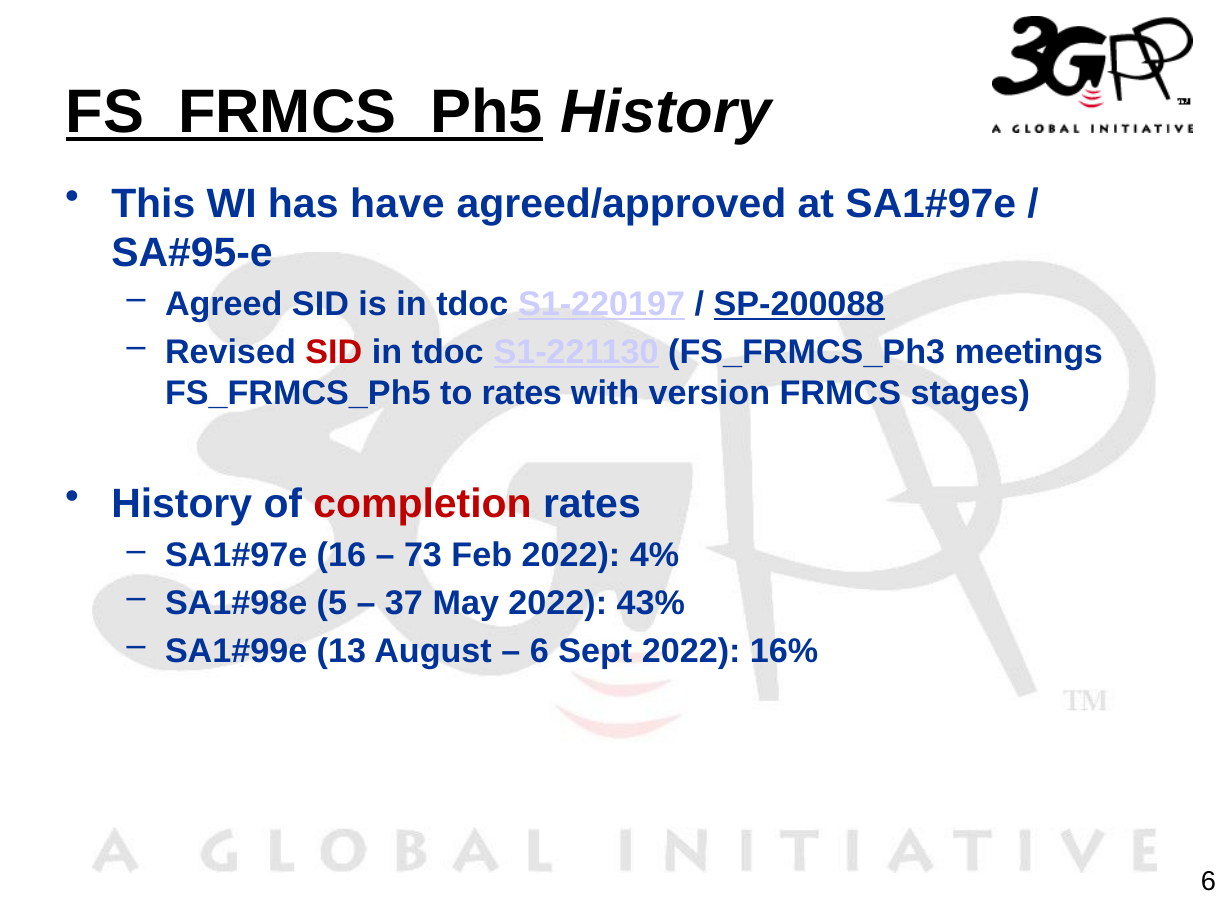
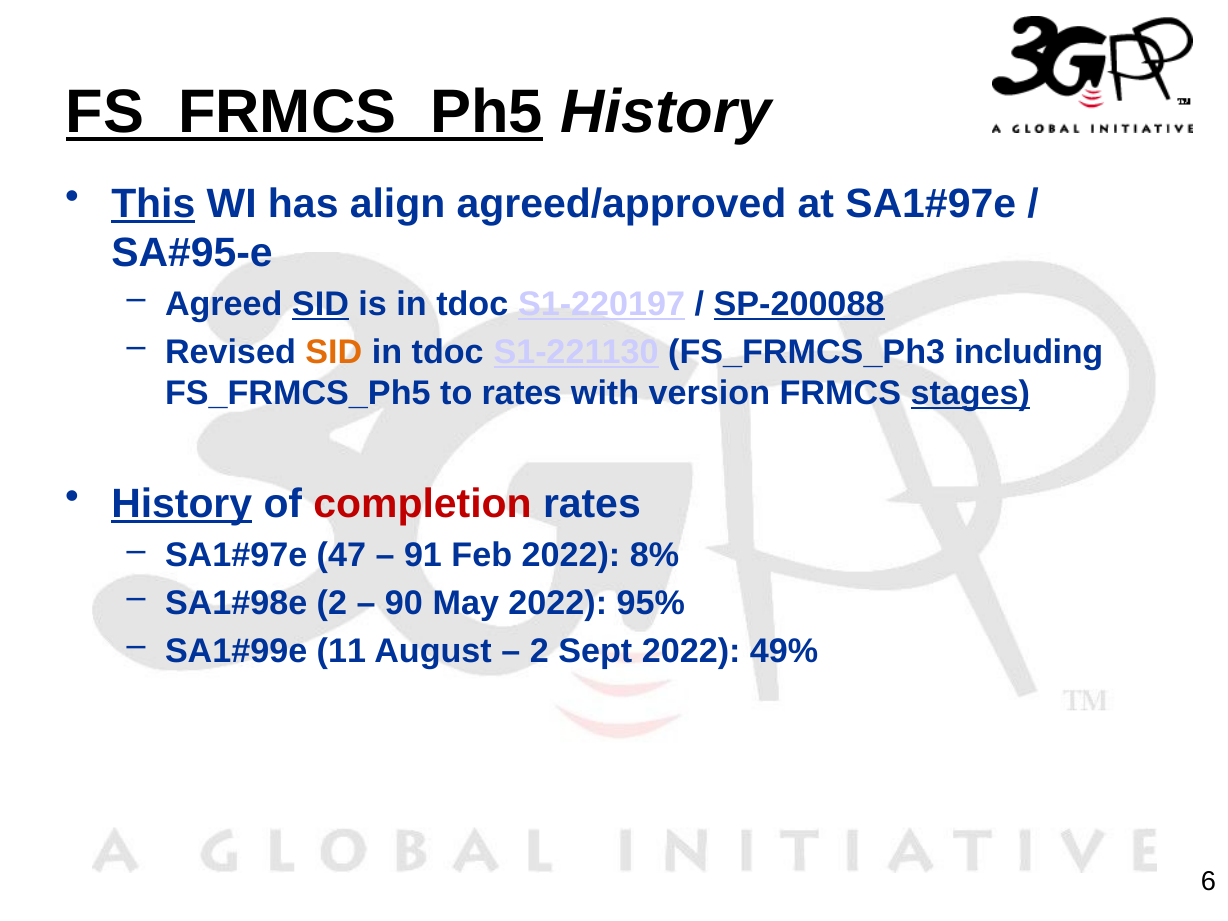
This underline: none -> present (153, 204)
have: have -> align (398, 204)
SID underline: none -> present (320, 304)
SID colour: red -> orange (334, 352)
meetings: meetings -> including (1029, 352)
stages underline: none -> present (970, 393)
History underline: none -> present (182, 504)
16: 16 -> 47 (341, 555)
73: 73 -> 91 (423, 555)
4%: 4% -> 8% (654, 555)
5: 5 -> 2 (332, 603)
37: 37 -> 90 (404, 603)
43%: 43% -> 95% (651, 603)
13: 13 -> 11 (341, 651)
6: 6 -> 2 (539, 651)
16%: 16% -> 49% (784, 651)
